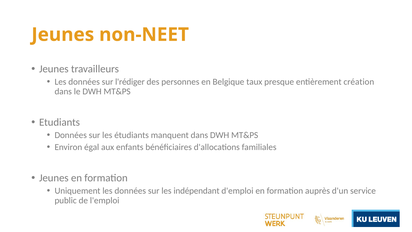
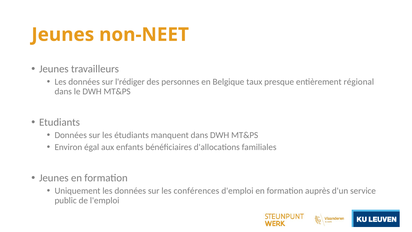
création: création -> régional (359, 82)
indépendant: indépendant -> conférences (196, 191)
